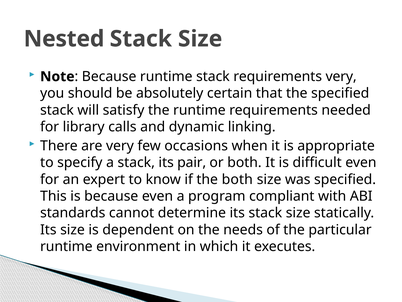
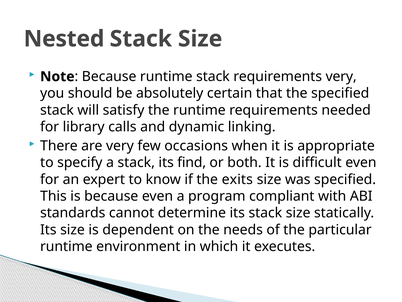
pair: pair -> find (192, 162)
the both: both -> exits (237, 179)
